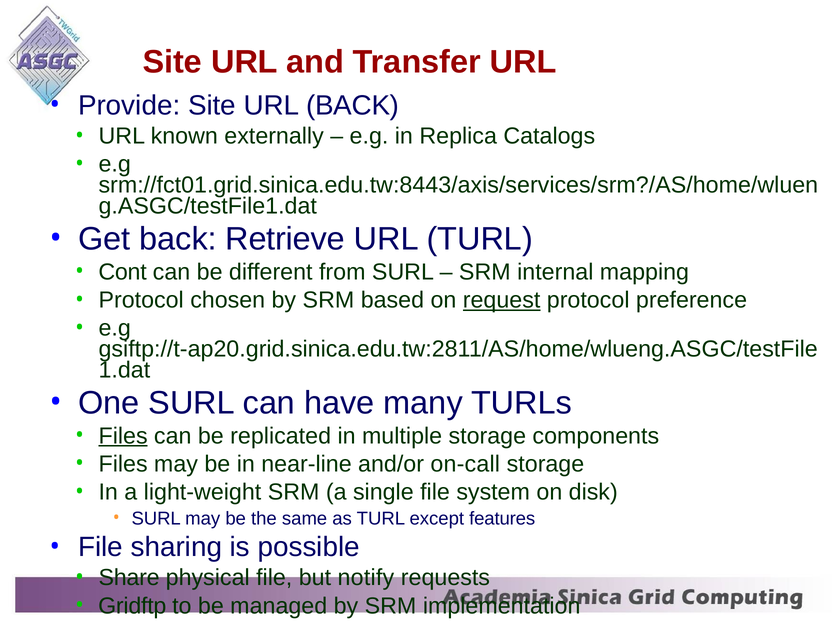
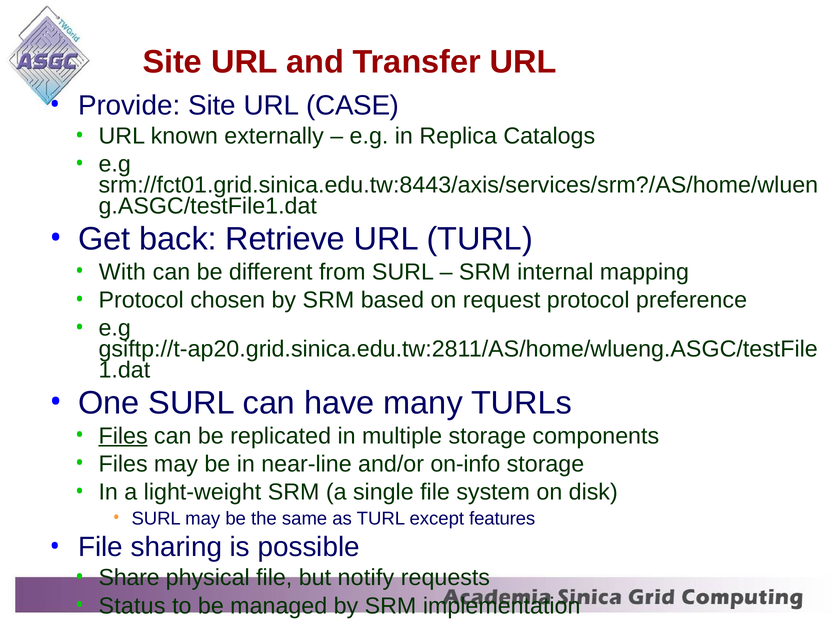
URL BACK: BACK -> CASE (353, 106)
Cont: Cont -> With (122, 272)
request underline: present -> none (502, 300)
on-call: on-call -> on-info (465, 464)
Gridftp: Gridftp -> Status (132, 606)
